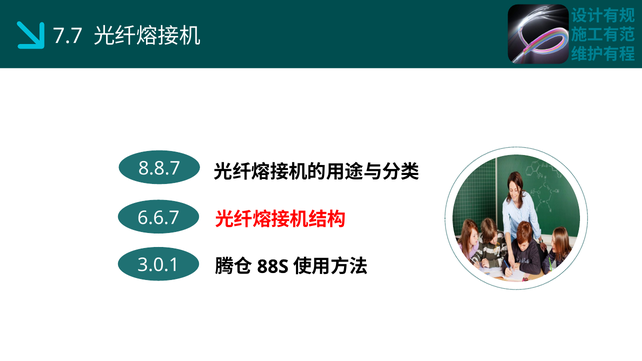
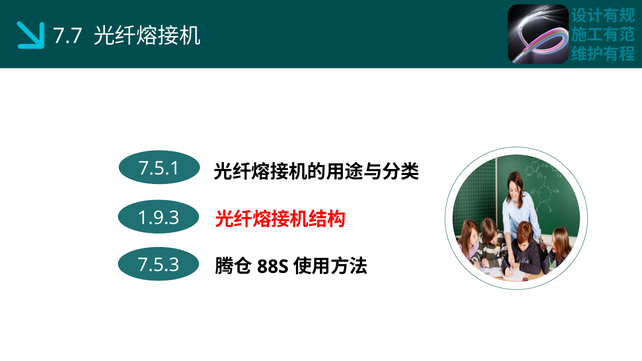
8.8.7: 8.8.7 -> 7.5.1 (159, 169)
6.6.7: 6.6.7 -> 1.9.3 (158, 218)
3.0.1: 3.0.1 -> 7.5.3 (158, 265)
